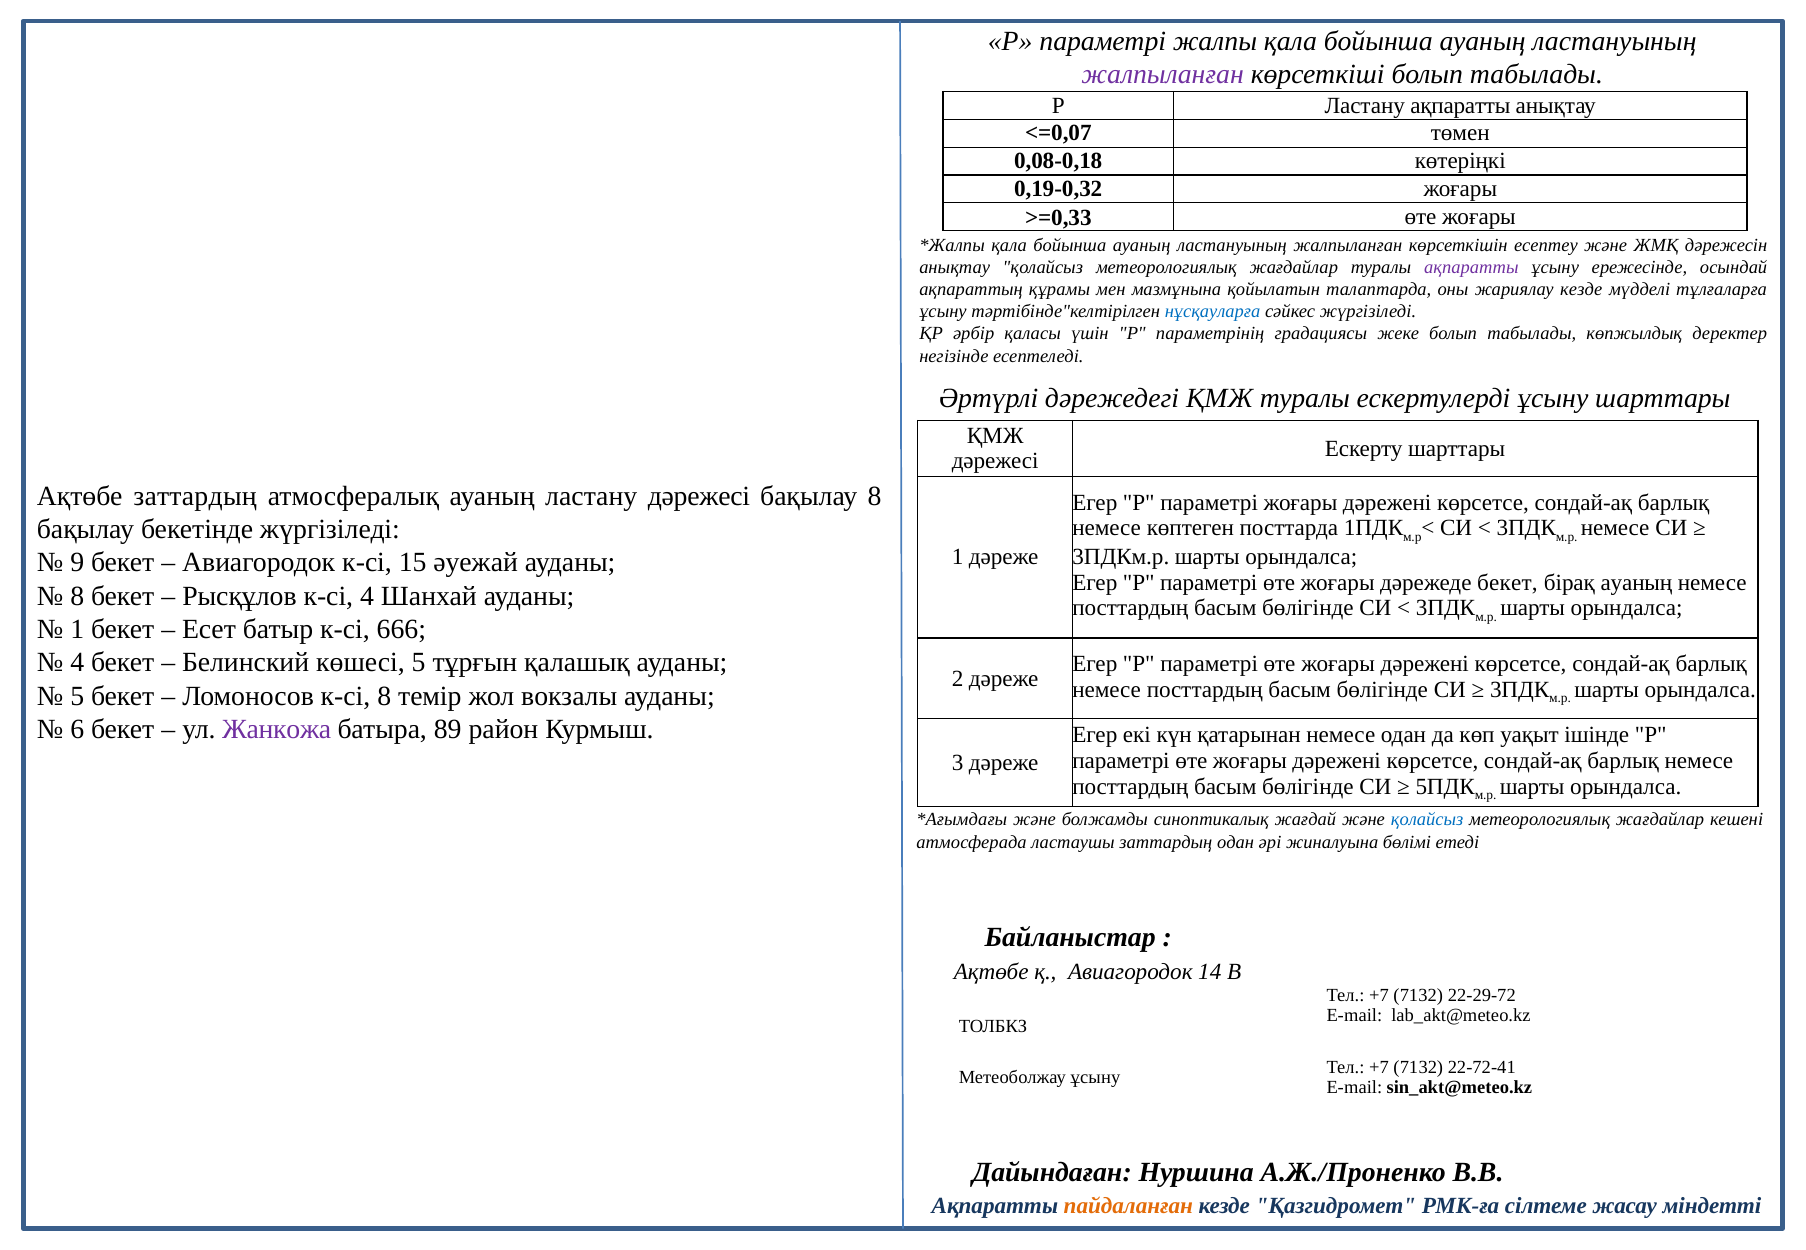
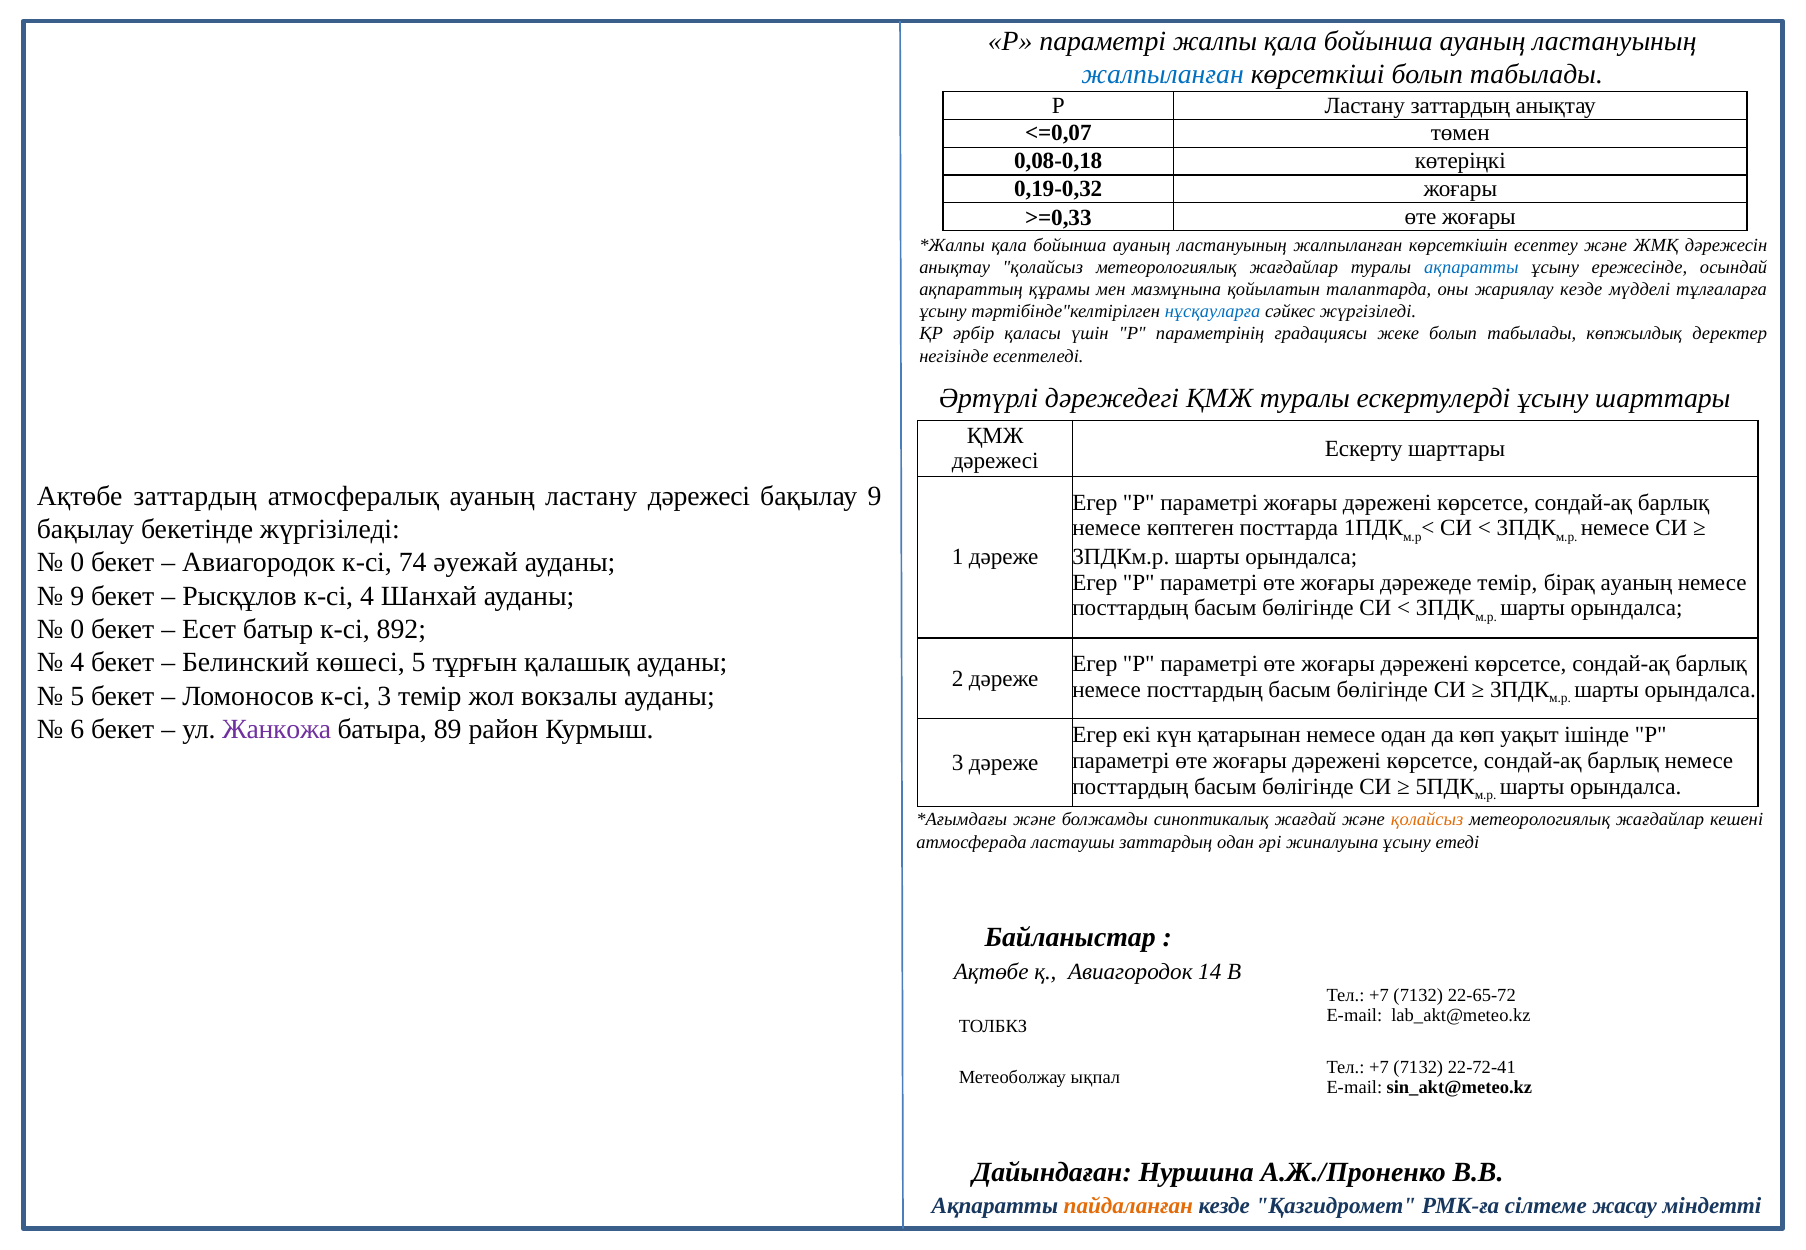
жалпыланған colour: purple -> blue (1163, 74)
Ластану ақпаратты: ақпаратты -> заттардың (1460, 105)
ақпаратты colour: purple -> blue (1471, 267)
бақылау 8: 8 -> 9 (875, 496)
9: 9 -> 0 (77, 563)
15: 15 -> 74 (413, 563)
дәрежеде бекет: бекет -> темір (1507, 583)
8: 8 -> 9 (77, 596)
1: 1 -> 0 (77, 630)
666: 666 -> 892 (401, 630)
к-сі 8: 8 -> 3 (384, 696)
қолайсыз colour: blue -> orange (1427, 820)
жиналуына бөлімі: бөлімі -> ұсыну (1407, 842)
22-29-72: 22-29-72 -> 22-65-72 (1482, 995)
Метеоболжау ұсыну: ұсыну -> ықпал (1095, 1078)
